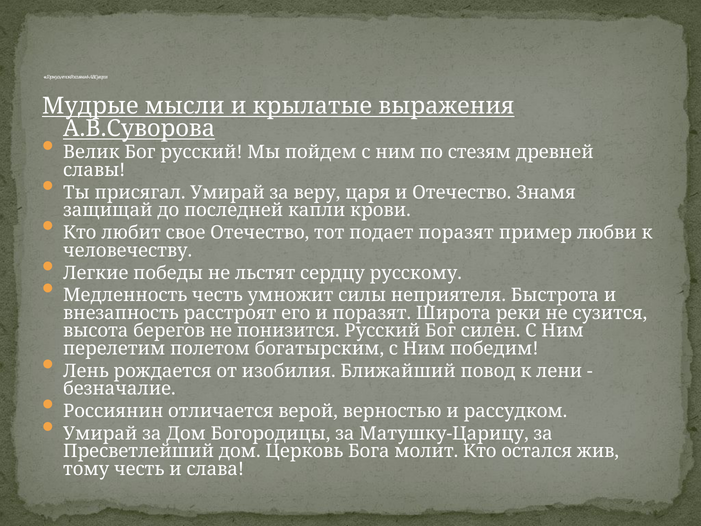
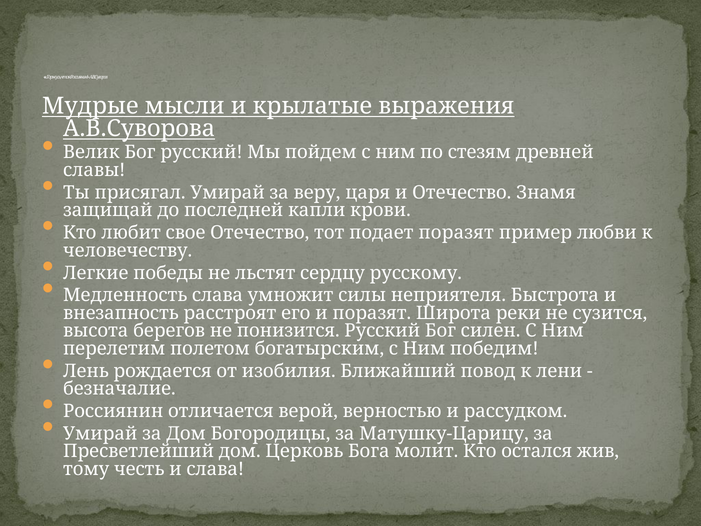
Медленность честь: честь -> слава (217, 295)
